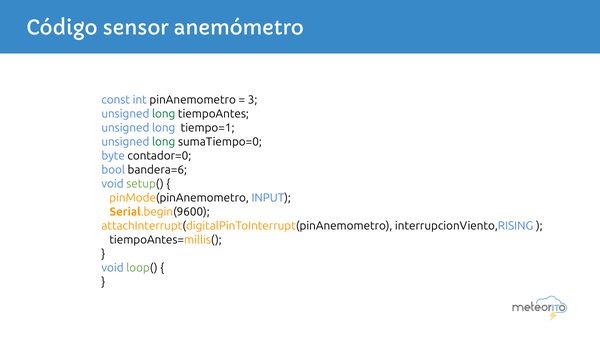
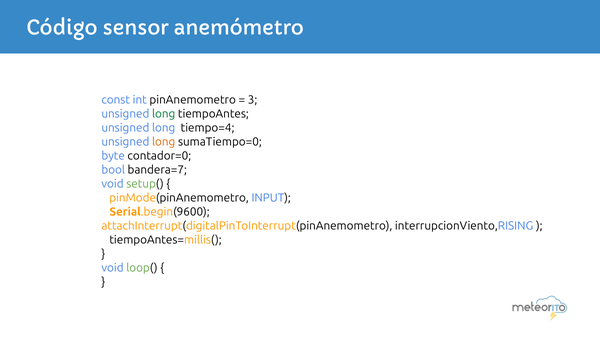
tiempo=1: tiempo=1 -> tiempo=4 (208, 128)
long colour: green -> orange (164, 142)
bandera=6: bandera=6 -> bandera=7 (157, 170)
